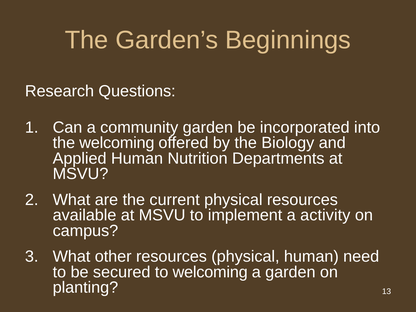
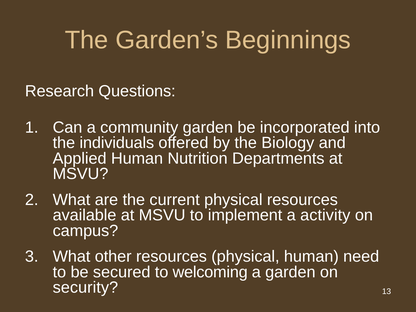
the welcoming: welcoming -> individuals (117, 143)
planting: planting -> security (85, 288)
